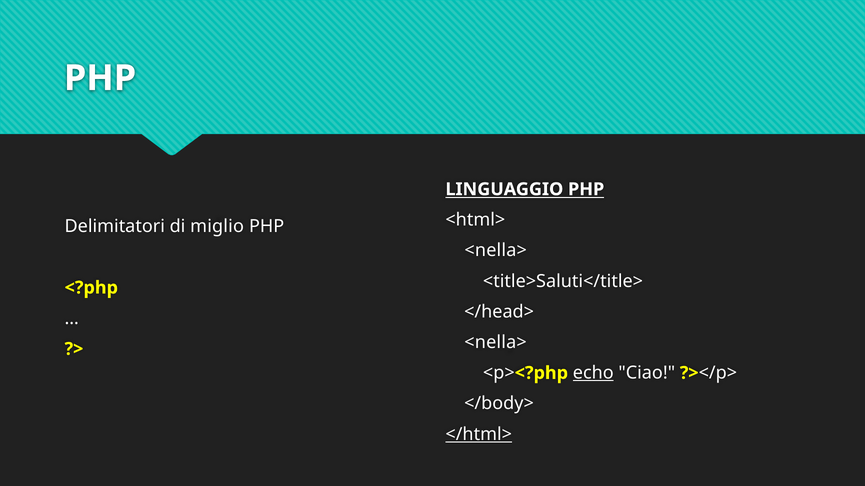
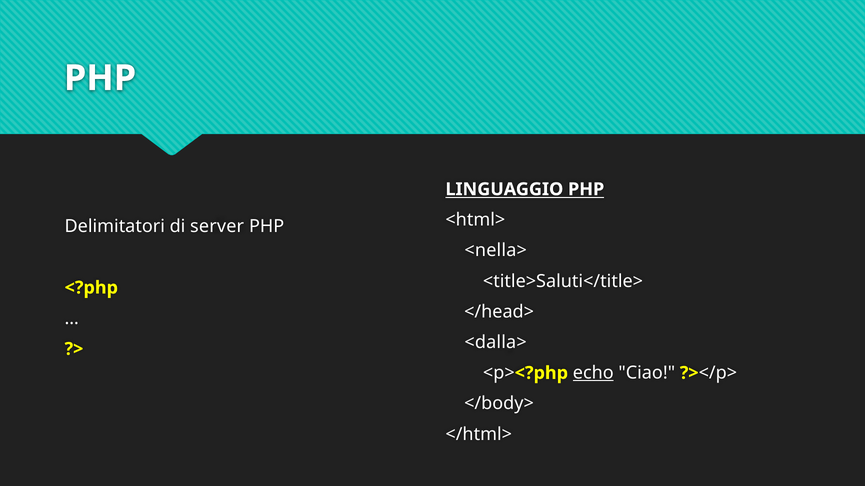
miglio: miglio -> server (217, 227)
<nella>: <nella> -> <dalla> (496, 343)
</html> underline: present -> none (479, 435)
